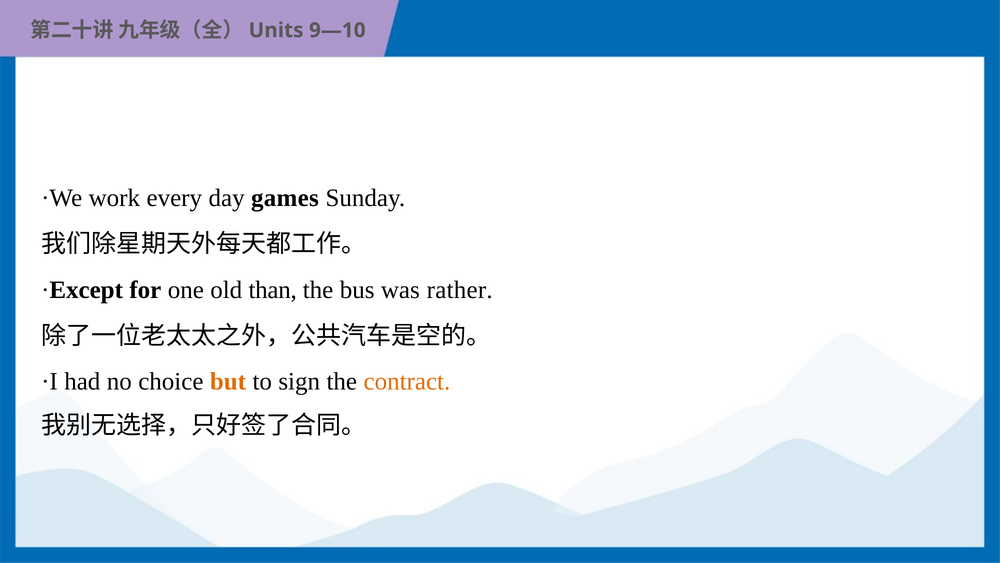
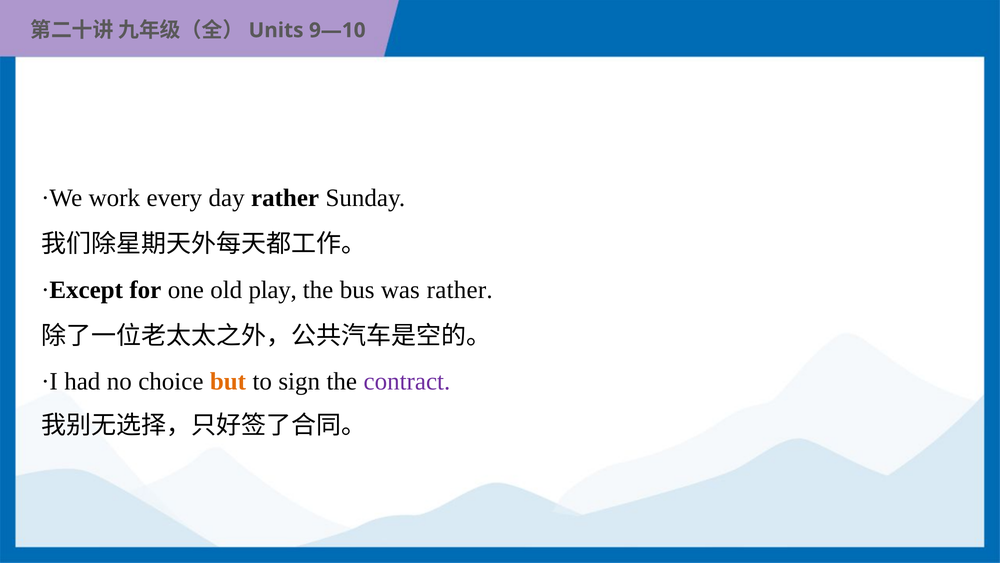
day games: games -> rather (285, 198)
than: than -> play (273, 290)
contract colour: orange -> purple (407, 381)
